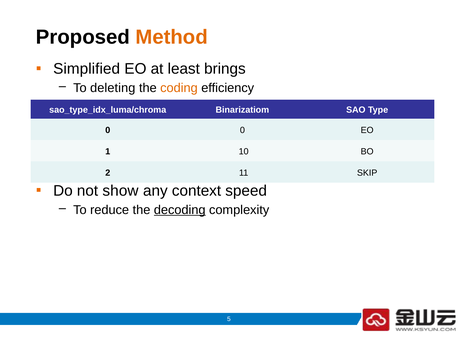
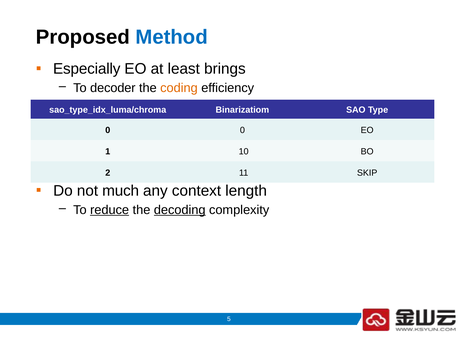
Method colour: orange -> blue (172, 37)
Simplified: Simplified -> Especially (87, 69)
deleting: deleting -> decoder (113, 88)
show: show -> much (121, 190)
speed: speed -> length (246, 190)
reduce underline: none -> present (110, 210)
